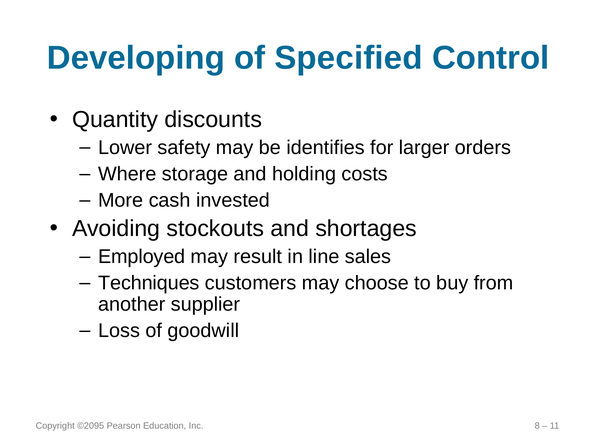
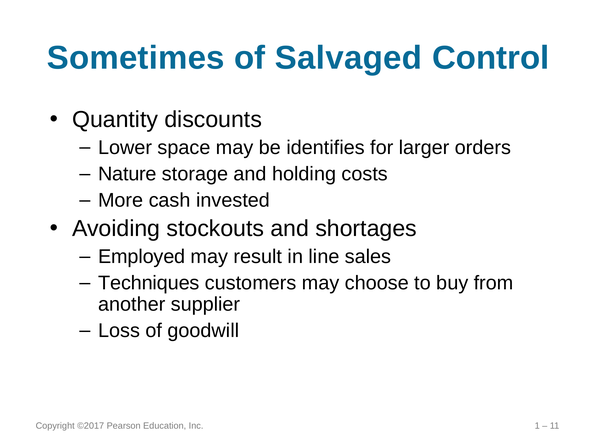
Developing: Developing -> Sometimes (136, 58)
Specified: Specified -> Salvaged (348, 58)
safety: safety -> space (184, 148)
Where: Where -> Nature (127, 174)
©2095: ©2095 -> ©2017 (91, 426)
8: 8 -> 1 (537, 426)
